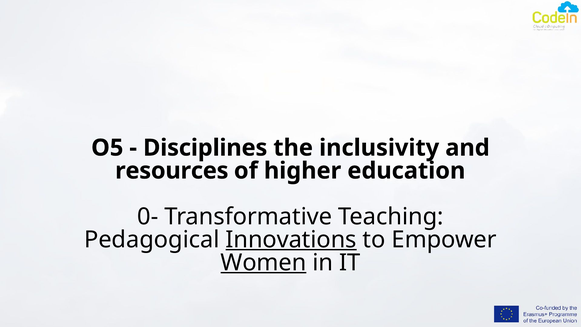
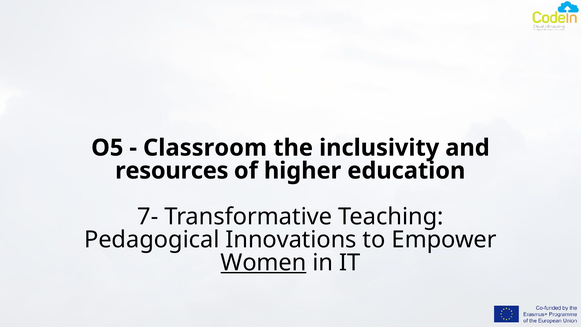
Disciplines: Disciplines -> Classroom (205, 148)
0-: 0- -> 7- (148, 217)
Innovations underline: present -> none (291, 239)
